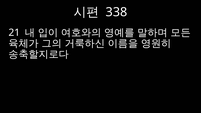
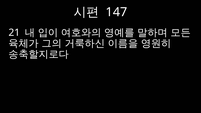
338: 338 -> 147 (116, 12)
